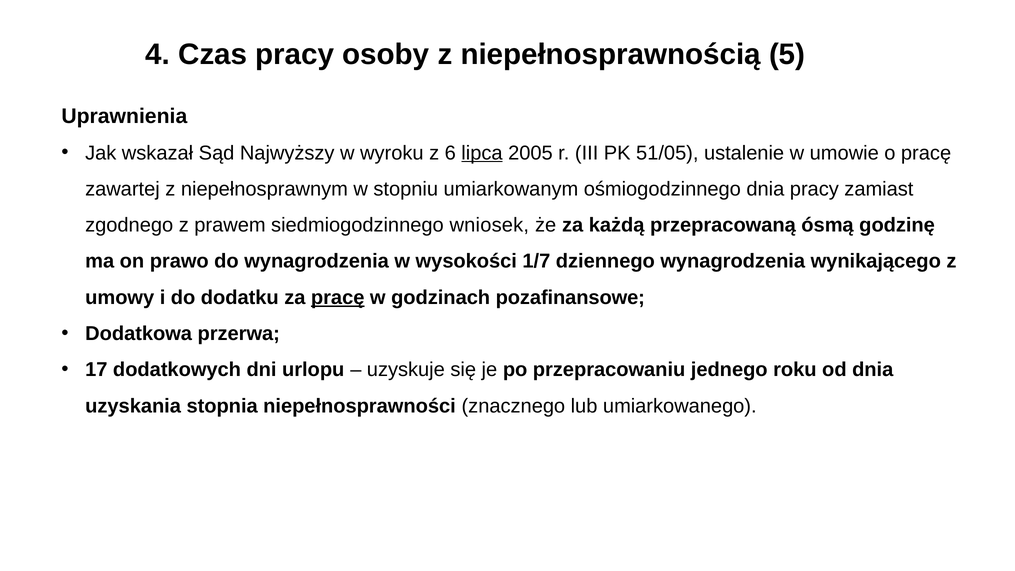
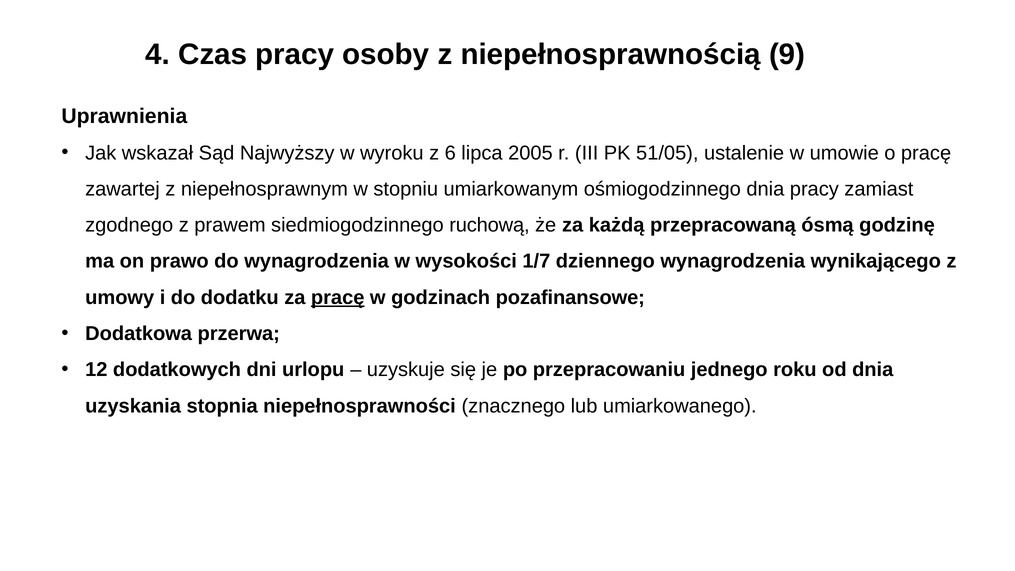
5: 5 -> 9 (787, 54)
lipca underline: present -> none (482, 153)
wniosek: wniosek -> ruchową (489, 225)
17: 17 -> 12 (96, 370)
